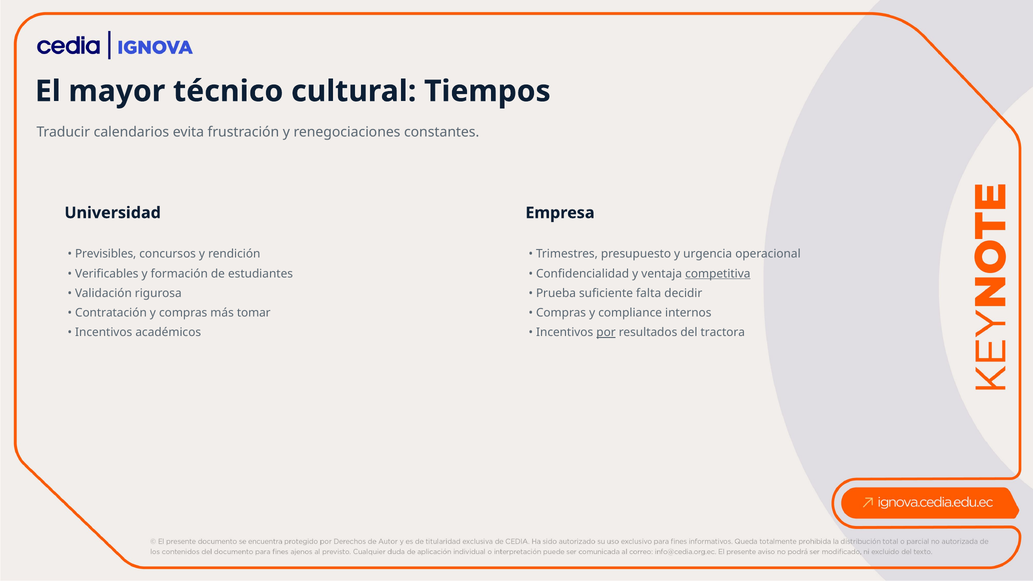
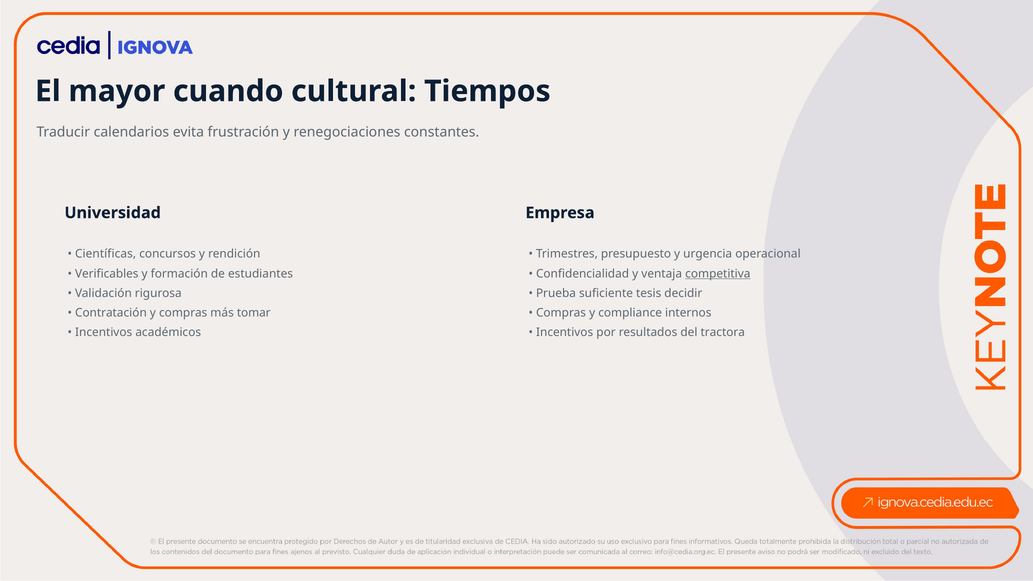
técnico: técnico -> cuando (228, 91)
Previsibles: Previsibles -> Científicas (106, 254)
falta: falta -> tesis (649, 293)
por underline: present -> none (606, 332)
